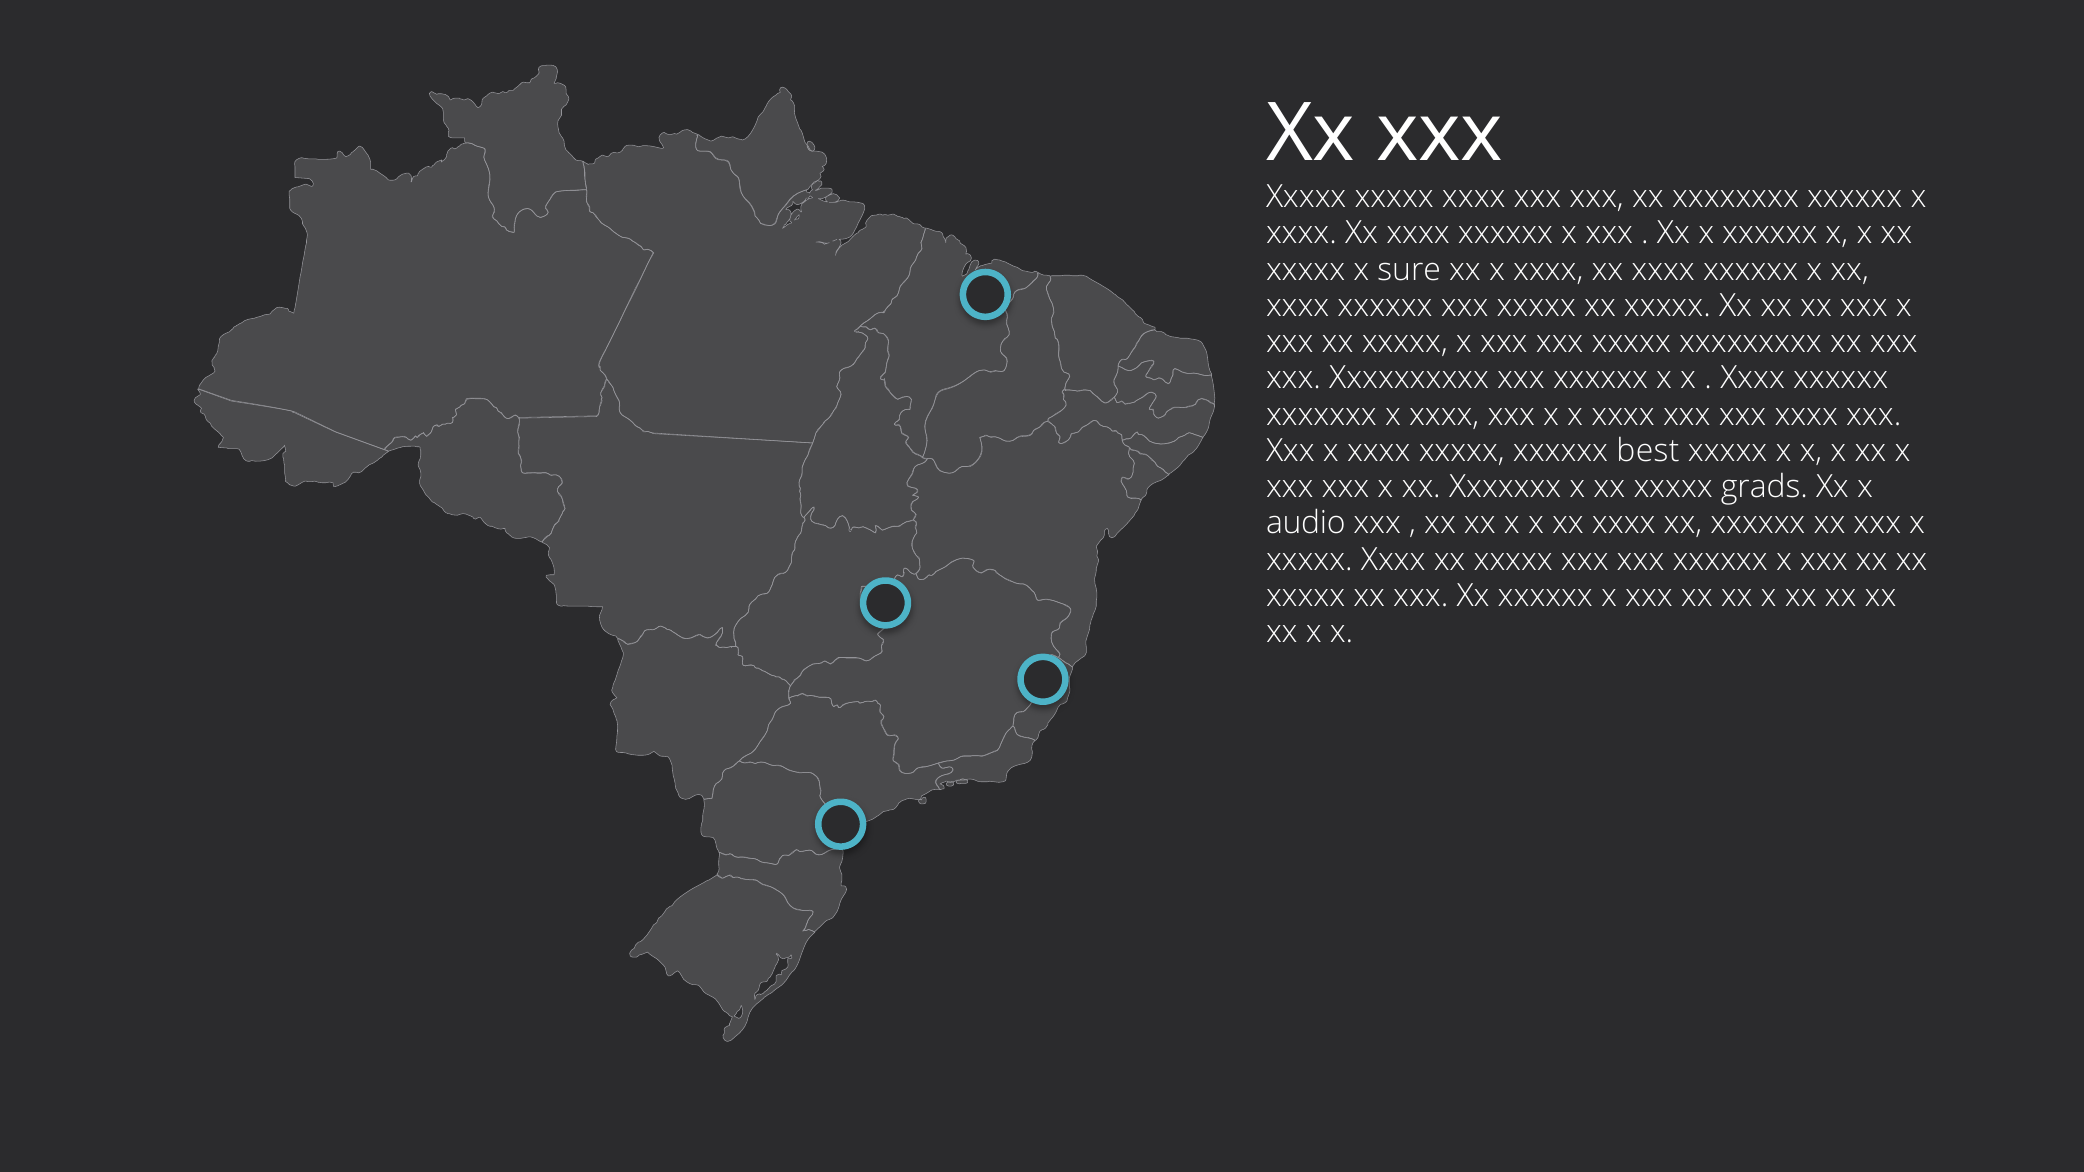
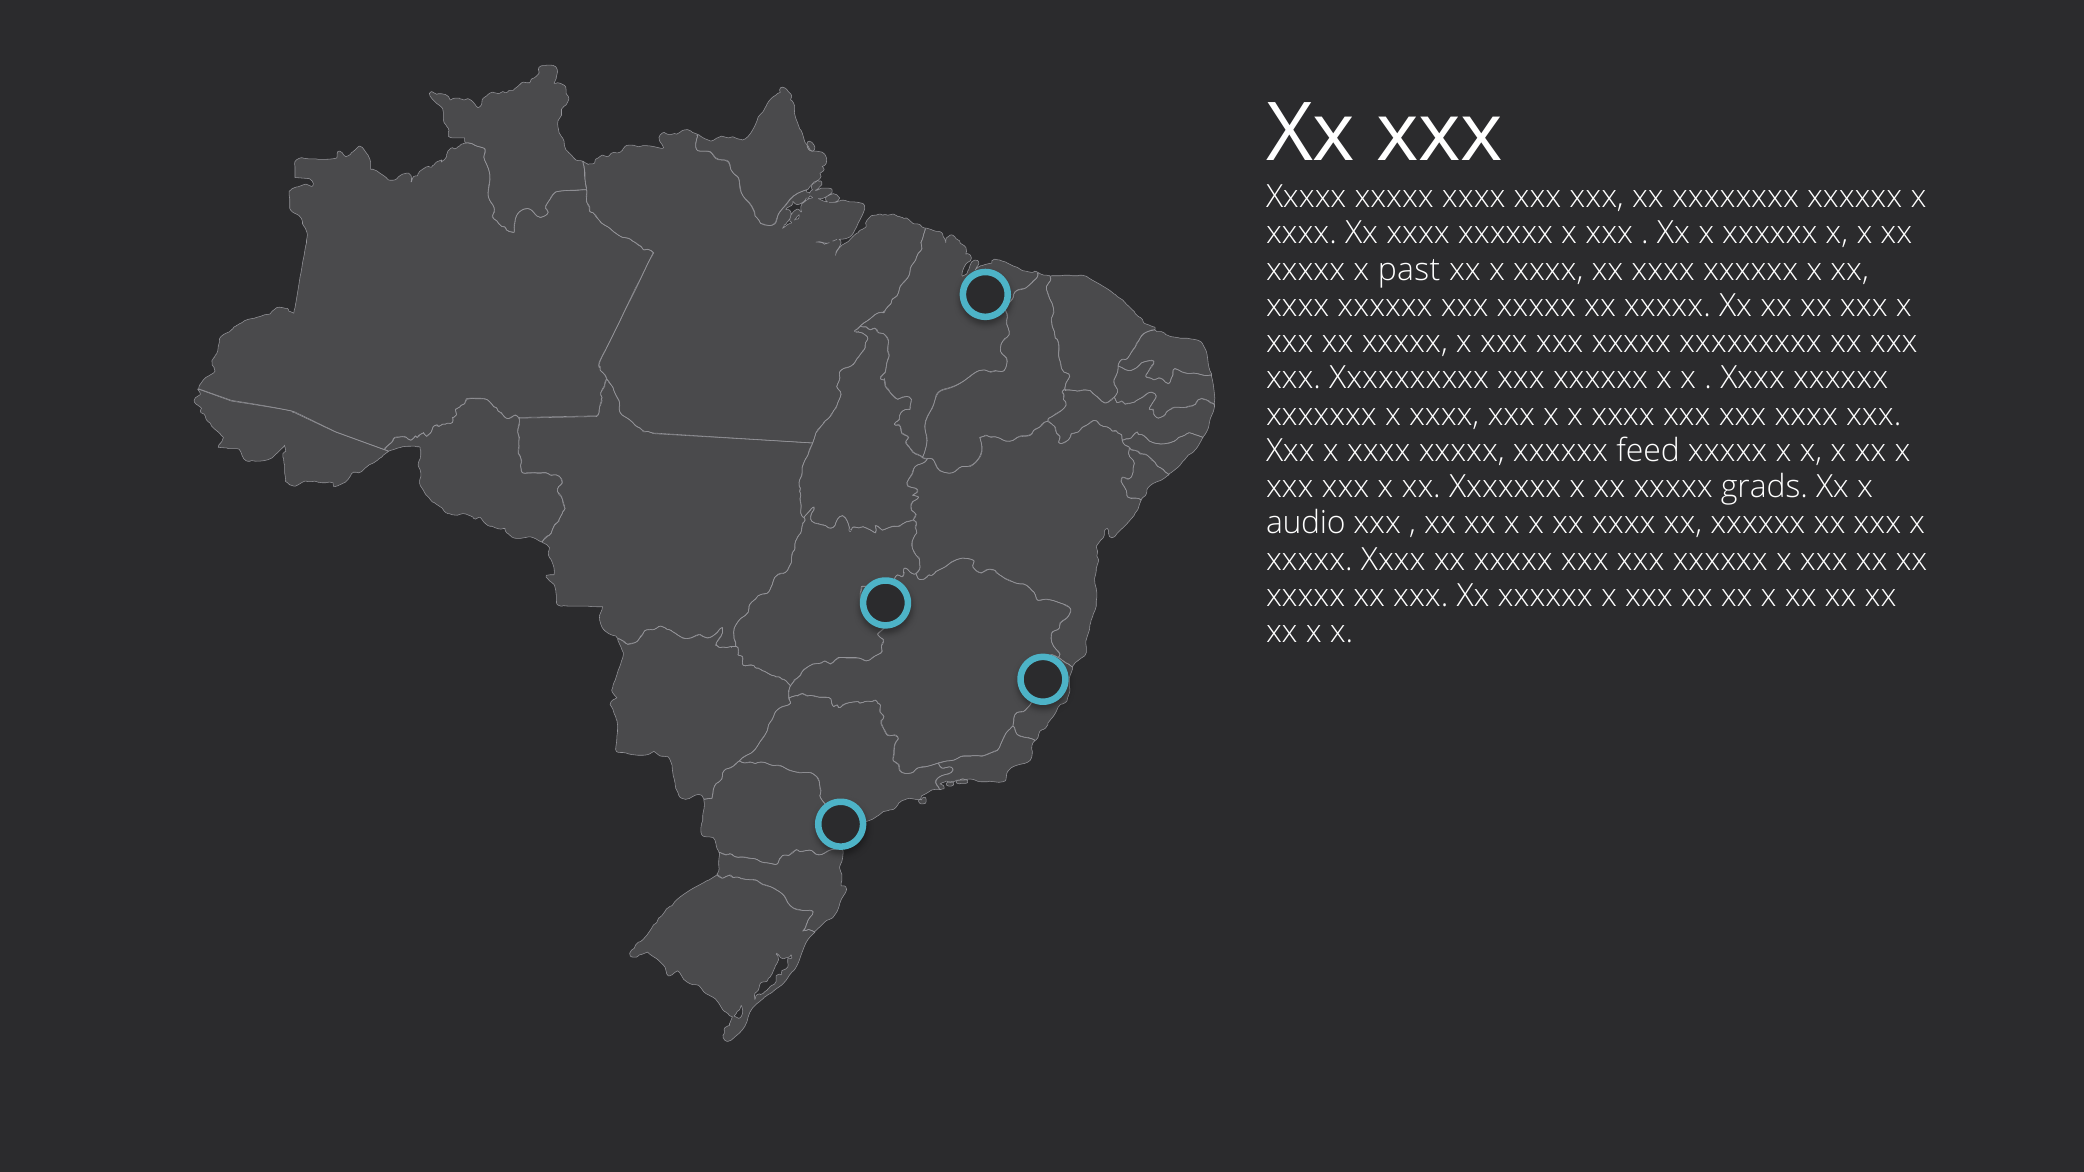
sure: sure -> past (1409, 270)
best: best -> feed (1648, 451)
